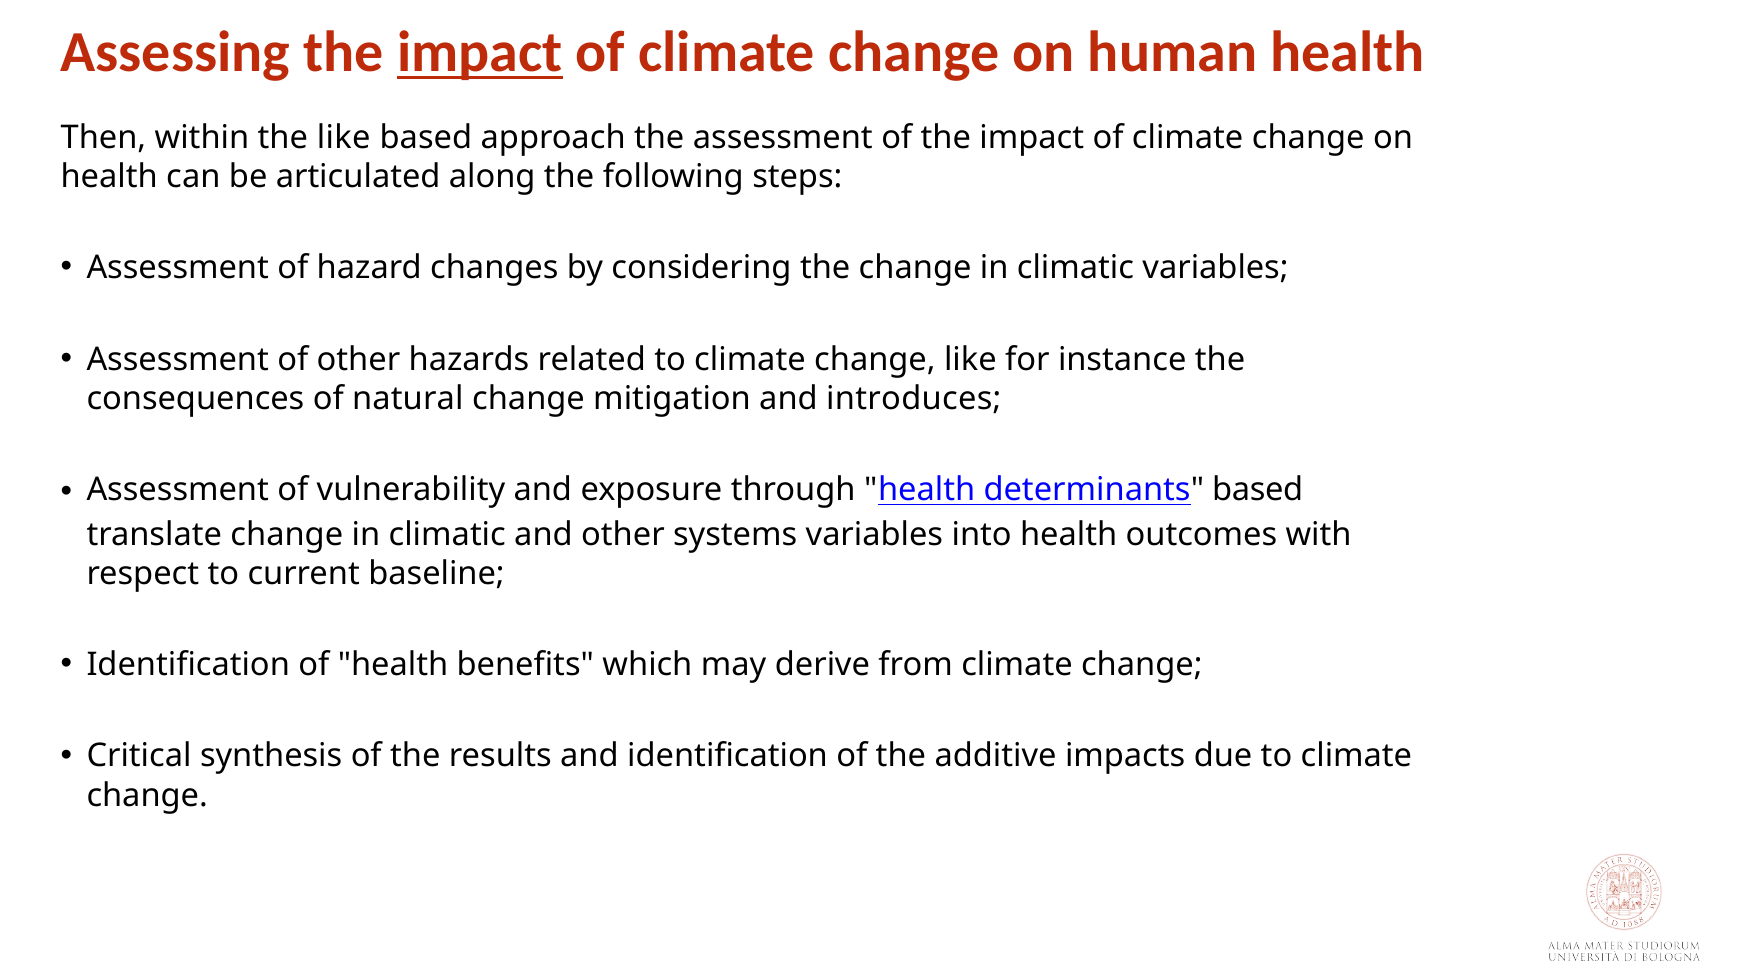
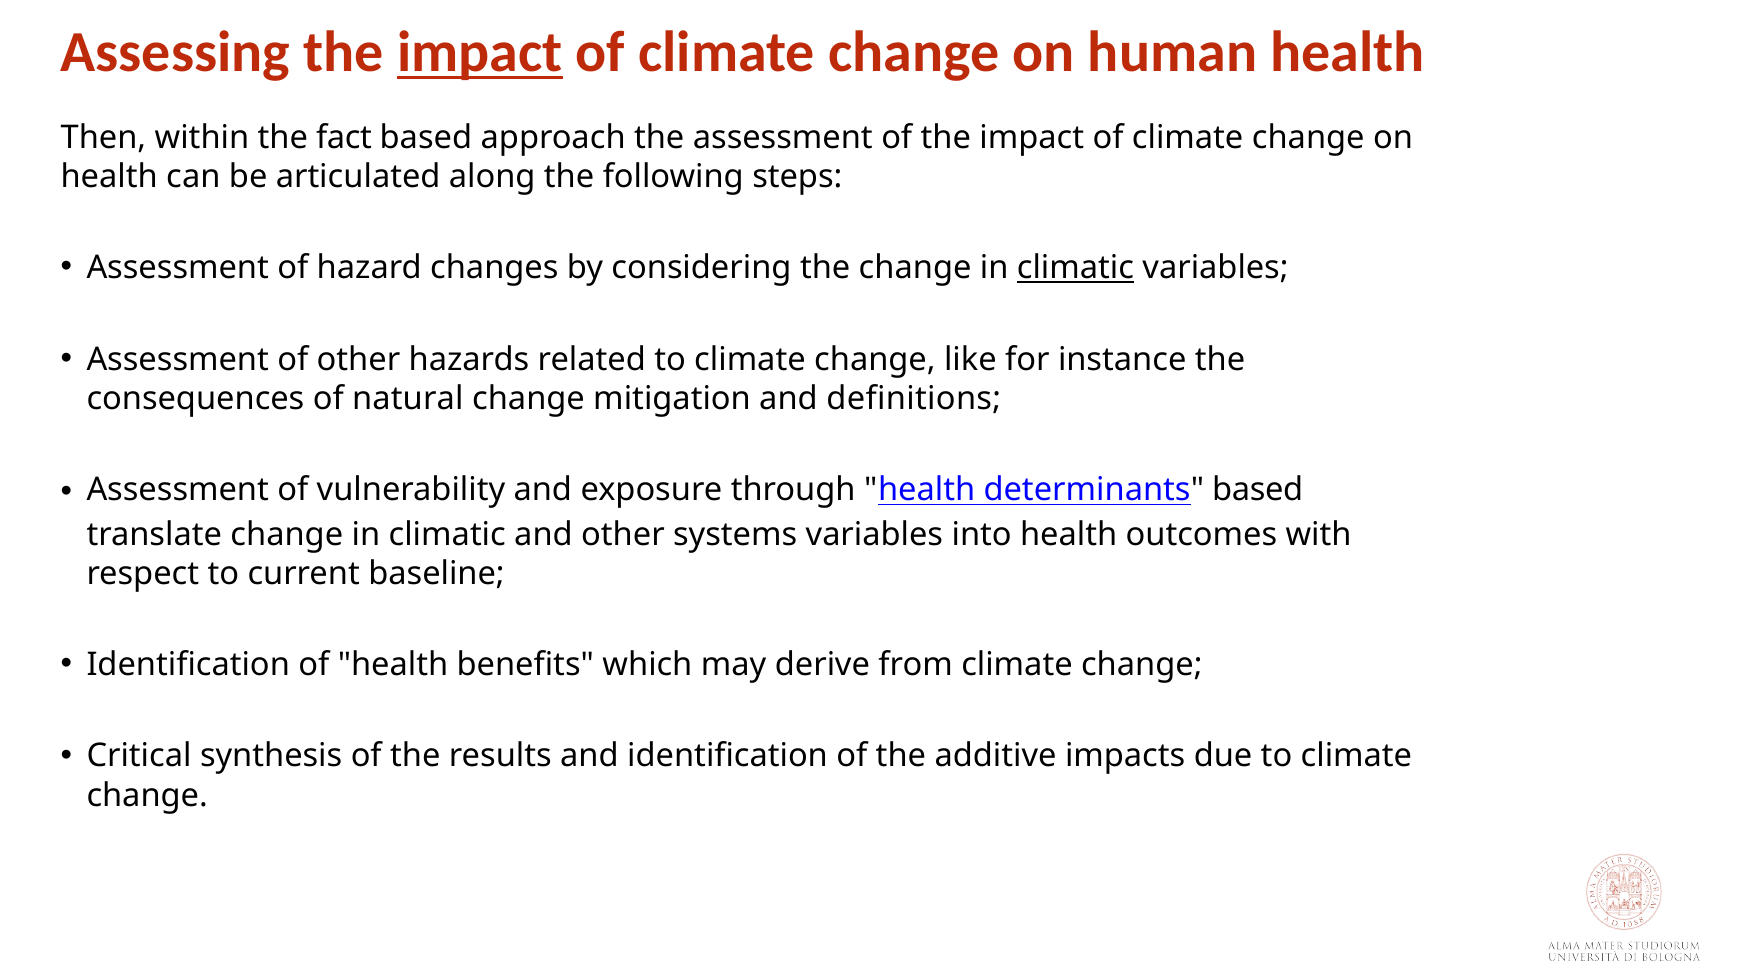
the like: like -> fact (344, 137)
climatic underline: none -> present (1075, 268)
introduces: introduces -> definitions (914, 398)
